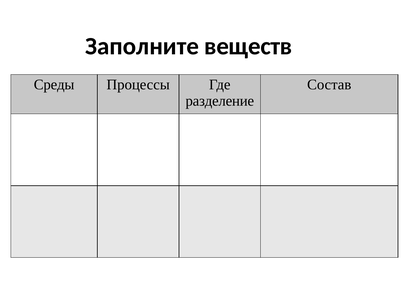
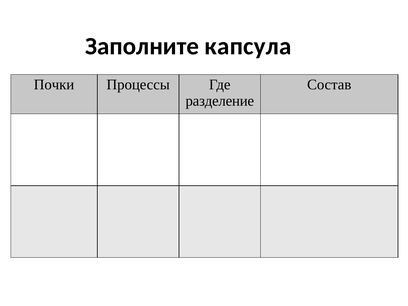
веществ: веществ -> капсула (248, 46)
Среды: Среды -> Почки (54, 85)
